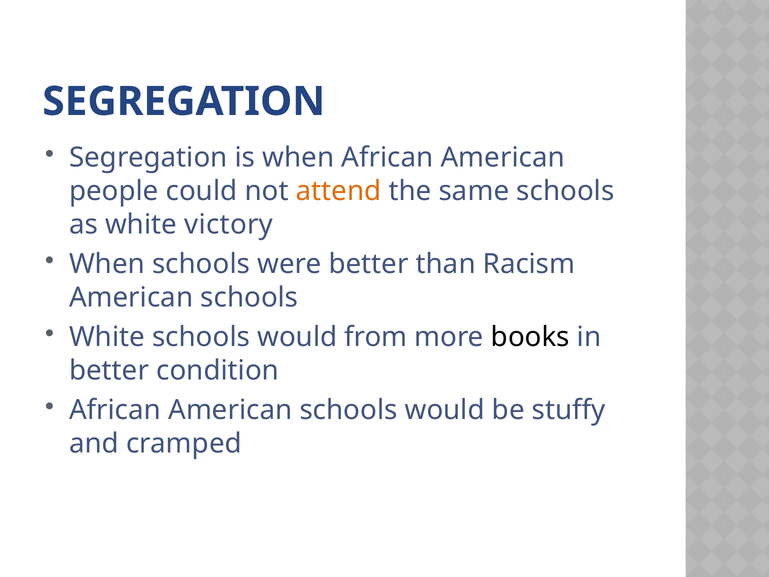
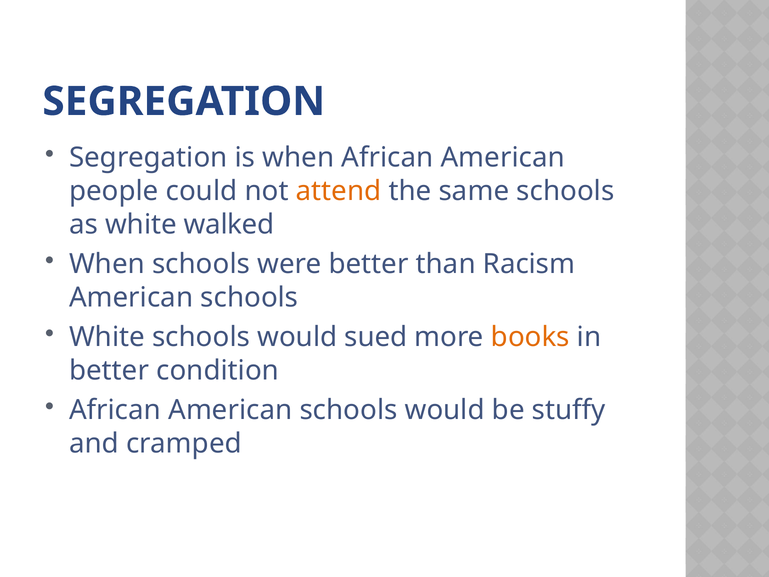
victory: victory -> walked (229, 224)
from: from -> sued (376, 337)
books colour: black -> orange (530, 337)
